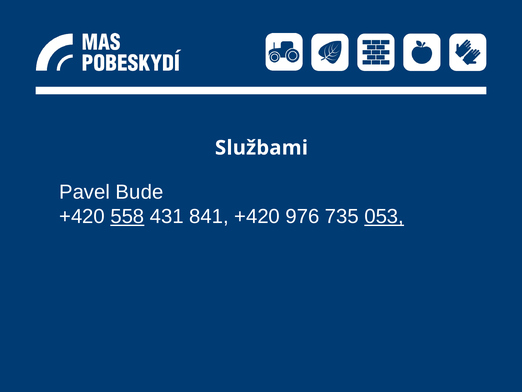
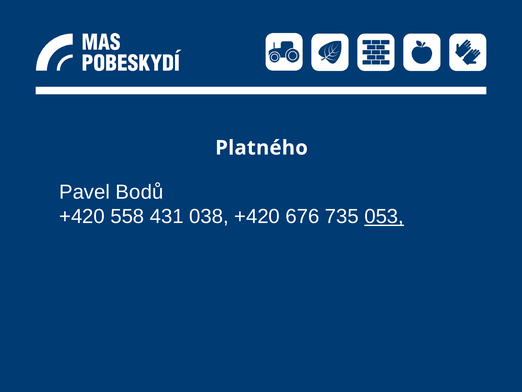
Službami: Službami -> Platného (261, 148)
Bude: Bude -> Bodů (140, 192)
558 underline: present -> none (127, 216)
841: 841 -> 038 (209, 216)
976: 976 -> 676 (302, 216)
